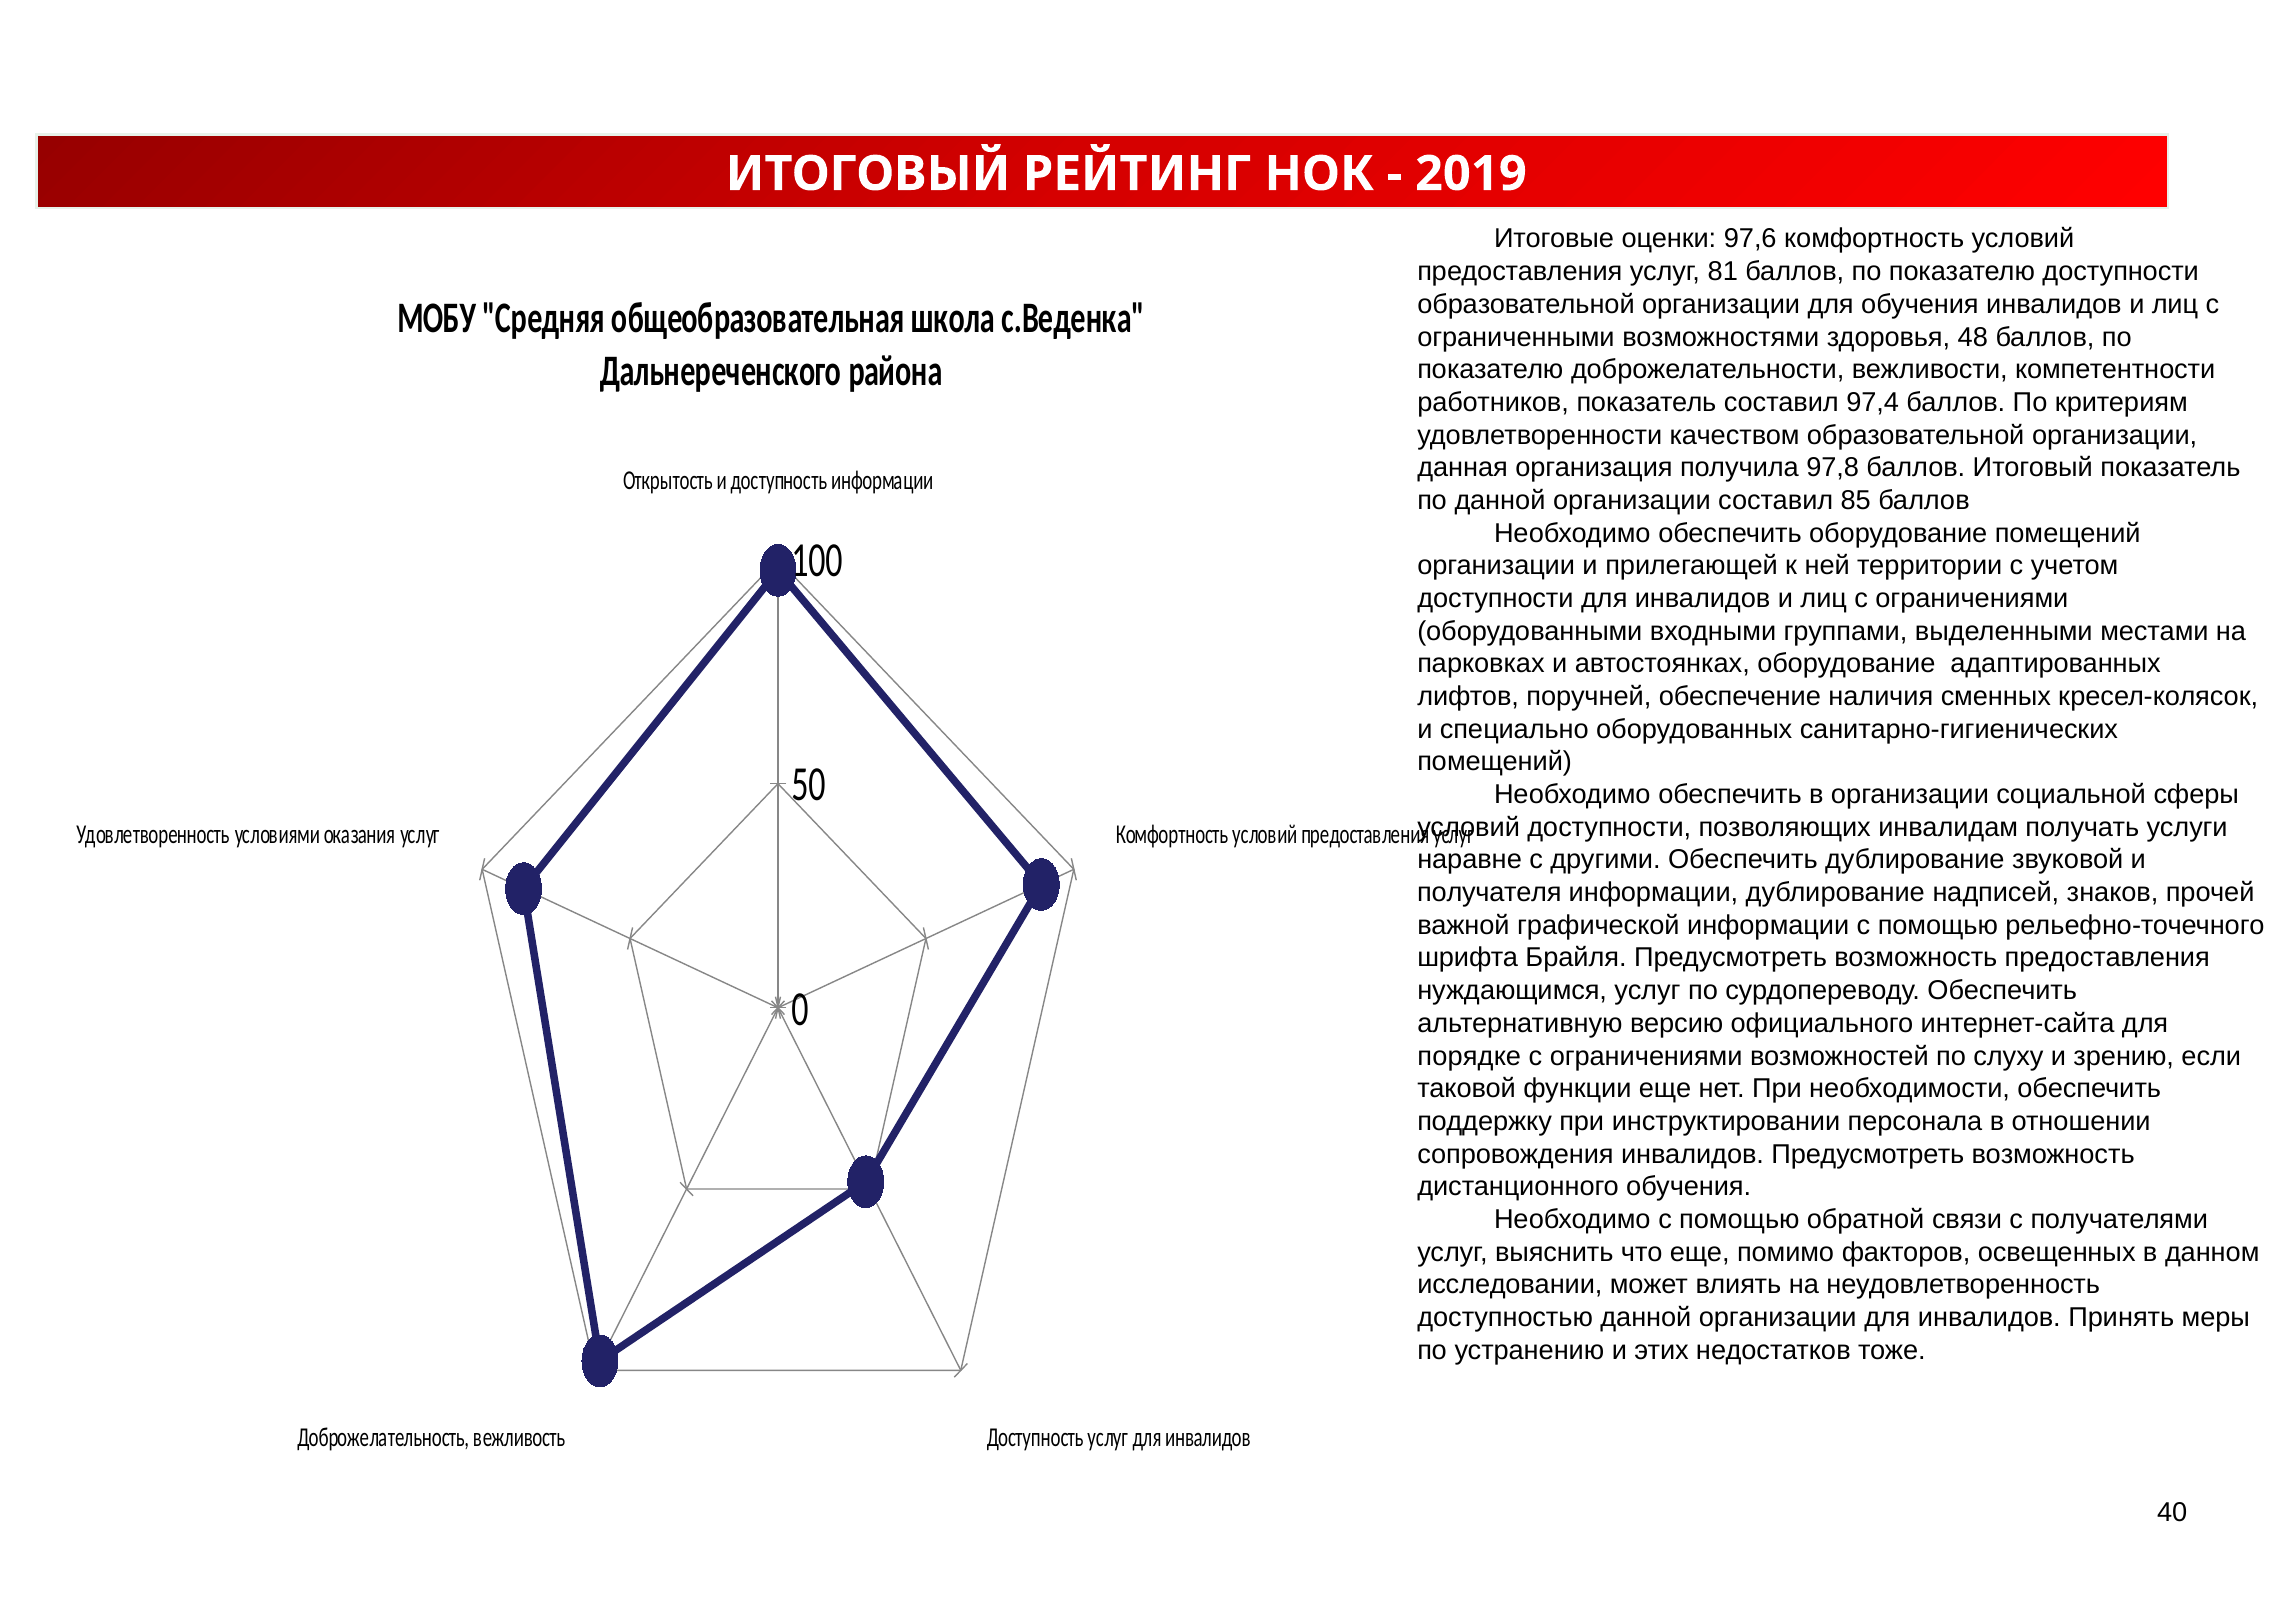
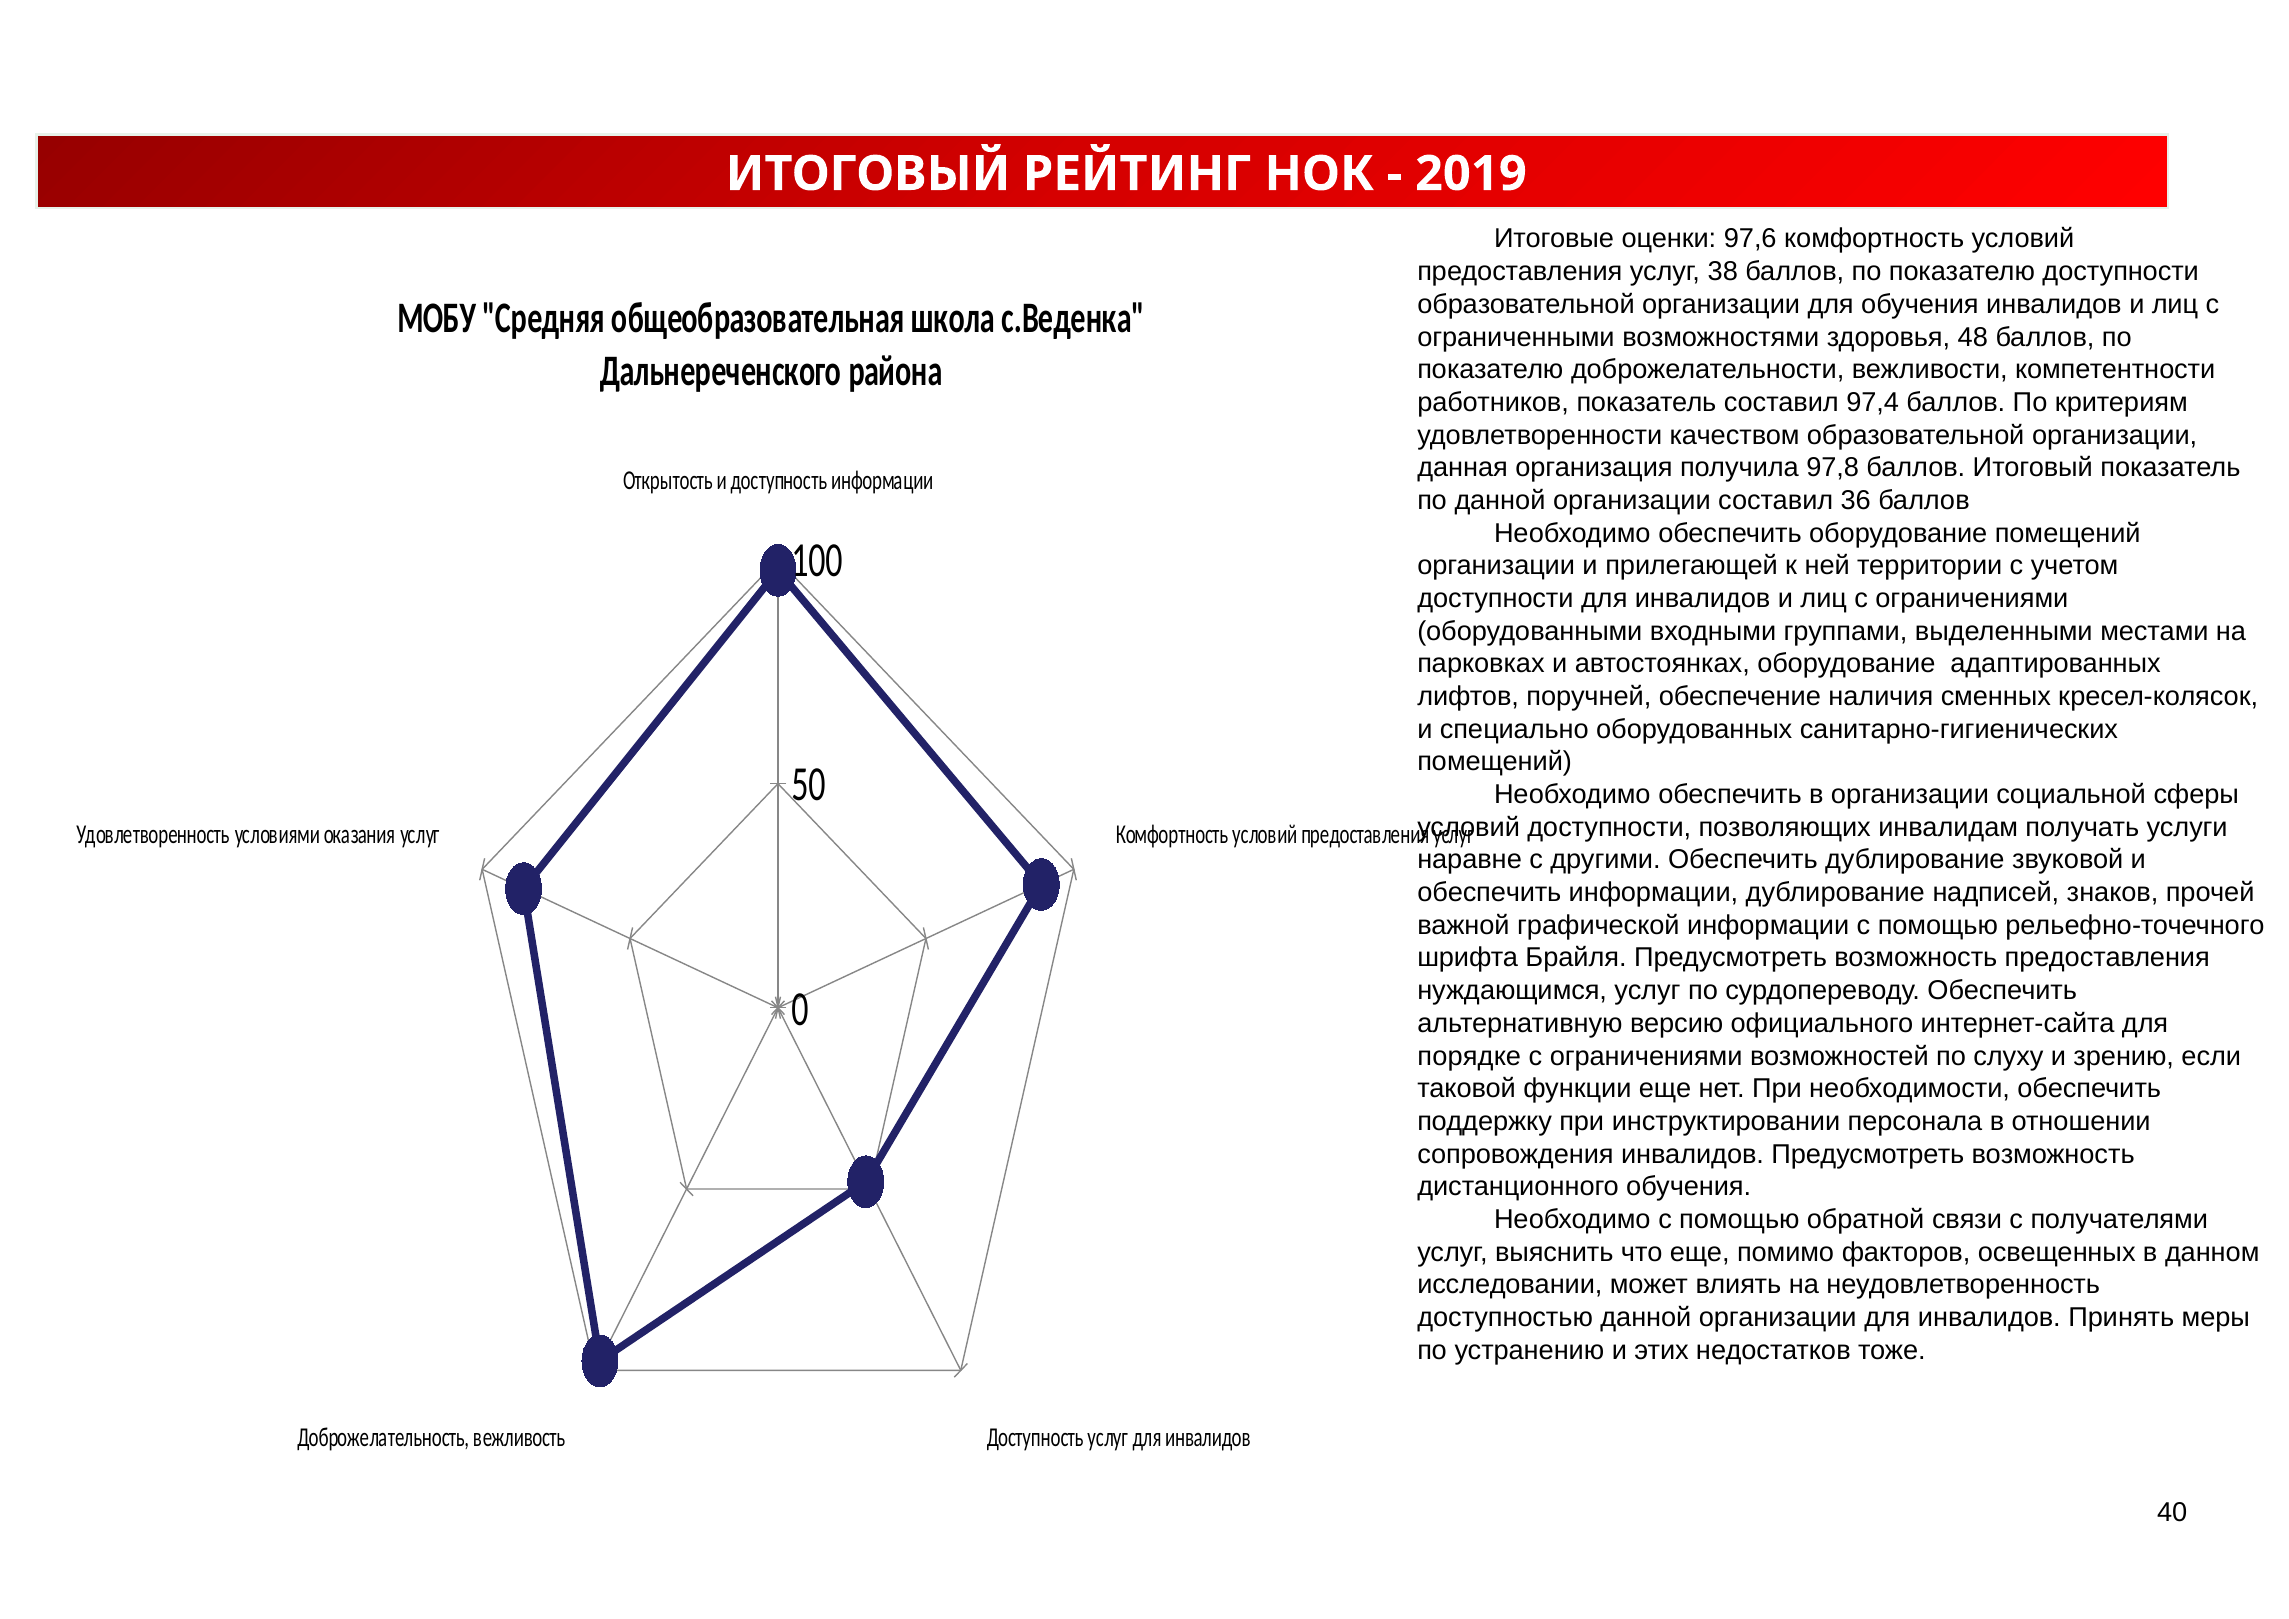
81: 81 -> 38 (1723, 272)
85: 85 -> 36 (1856, 500)
получателя: получателя -> обеспечить (1489, 892)
